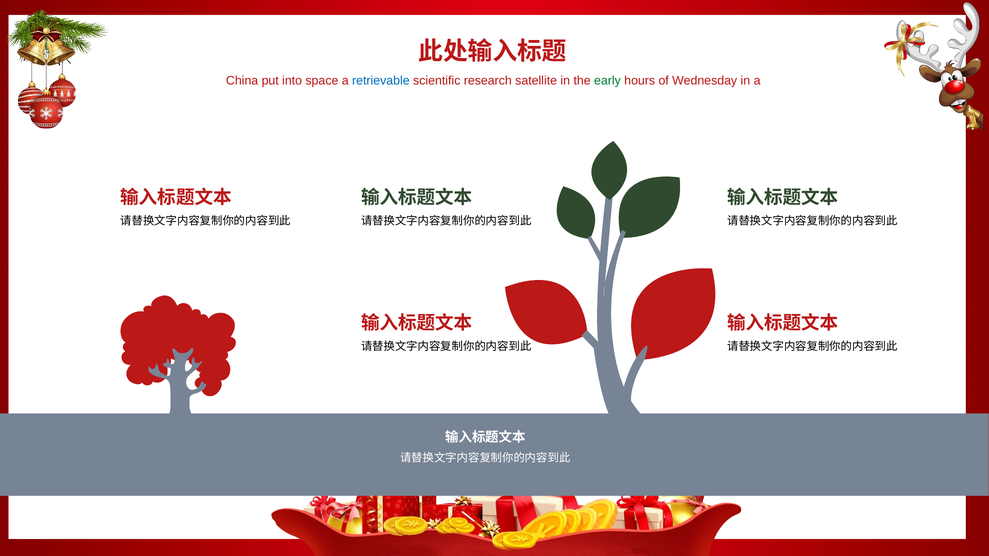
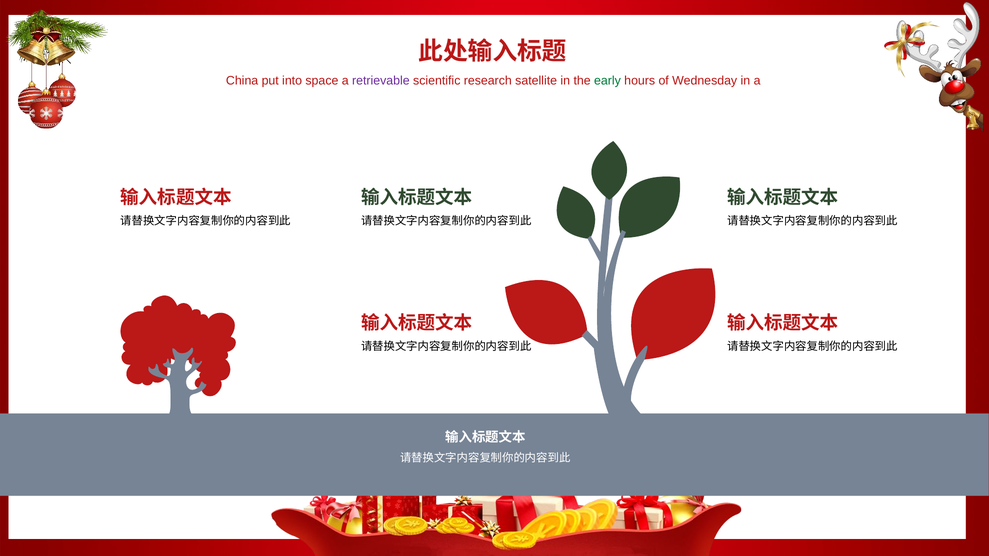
retrievable colour: blue -> purple (381, 81)
